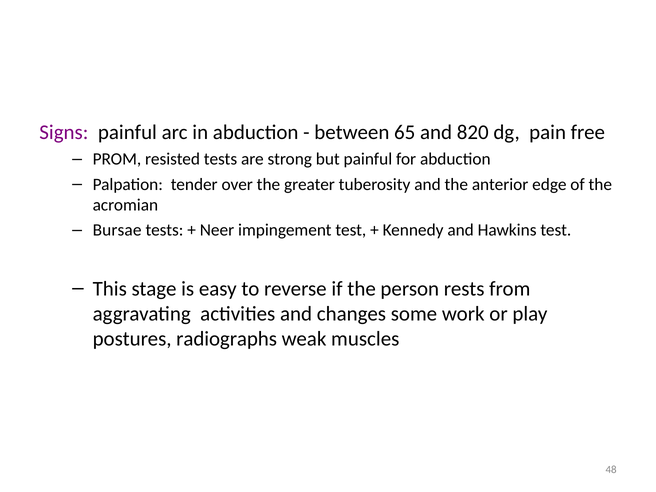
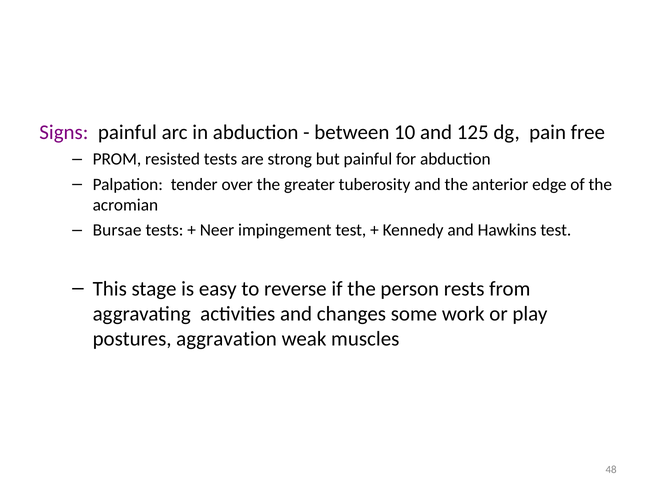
65: 65 -> 10 (405, 132)
820: 820 -> 125 (473, 132)
radiographs: radiographs -> aggravation (227, 339)
